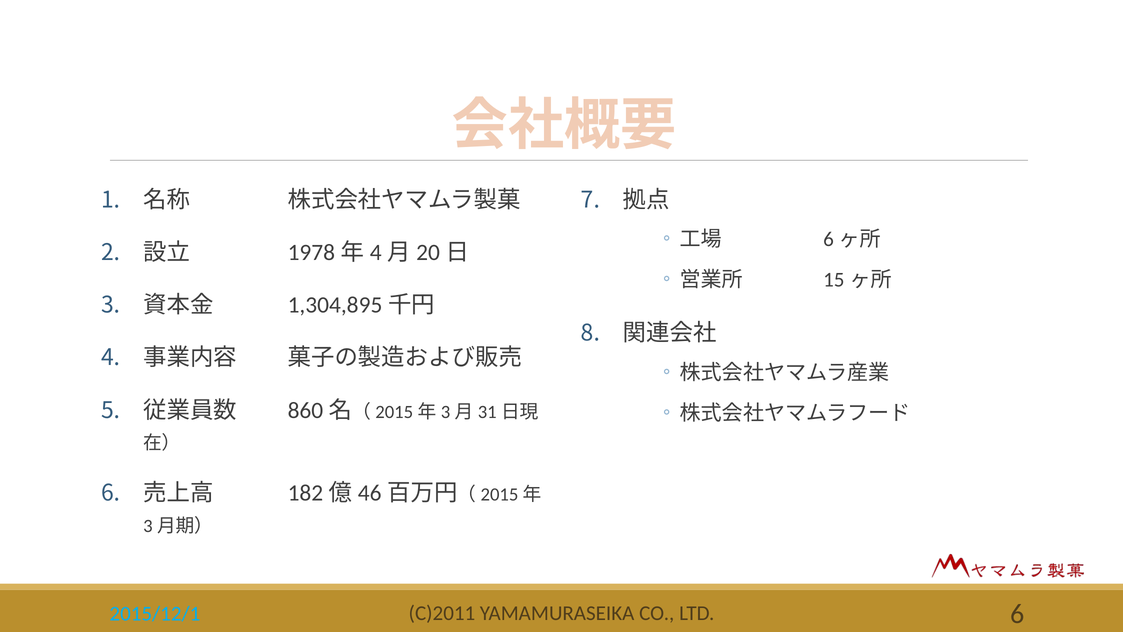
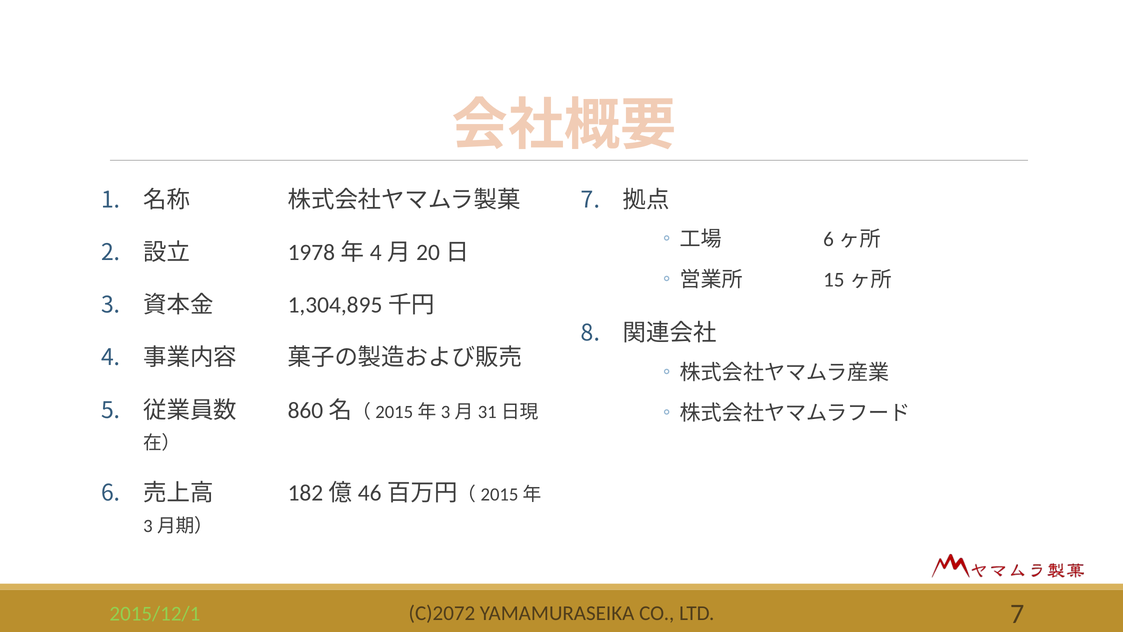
C)2011: C)2011 -> C)2072 (442, 613)
LTD 6: 6 -> 7 (1017, 613)
2015/12/1 colour: light blue -> light green (155, 613)
